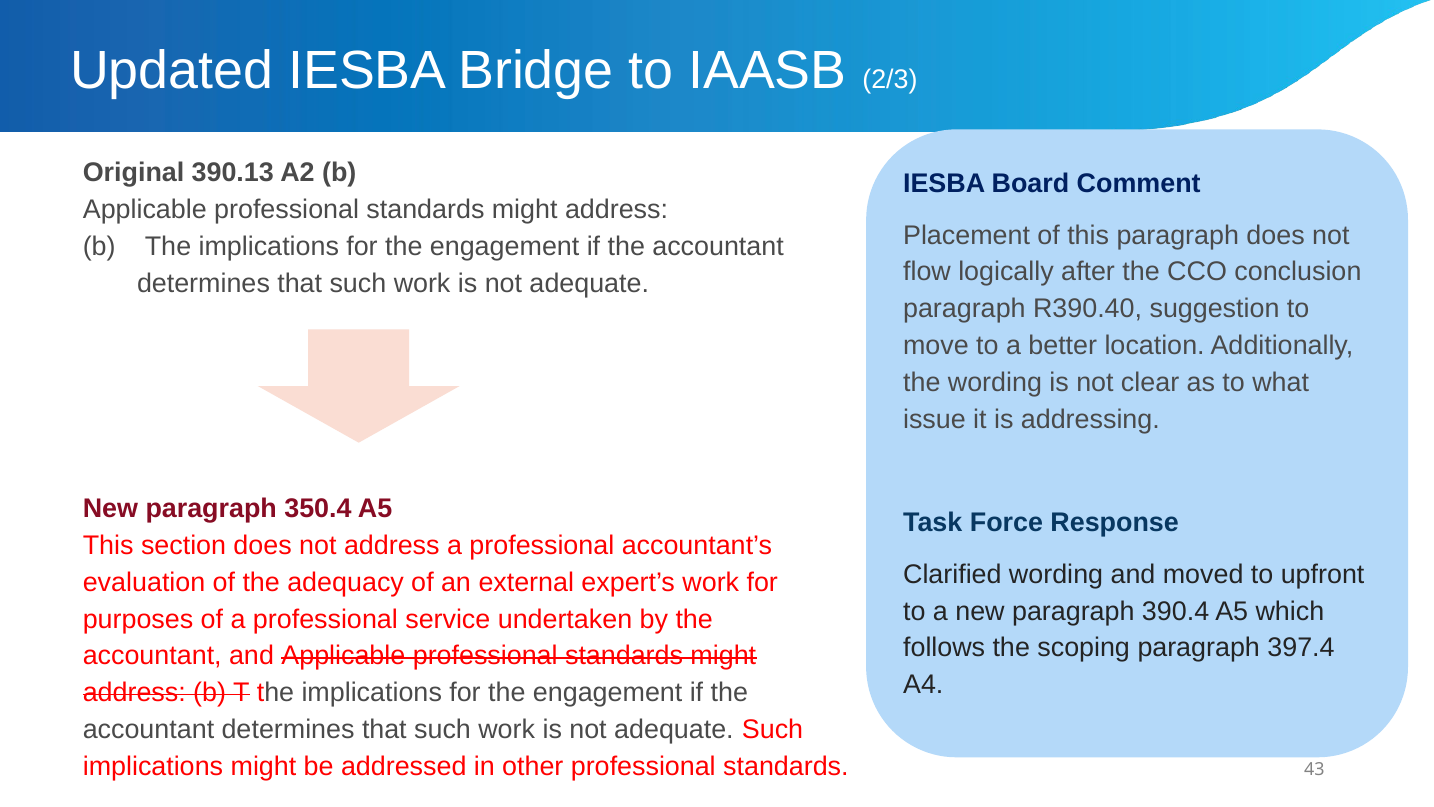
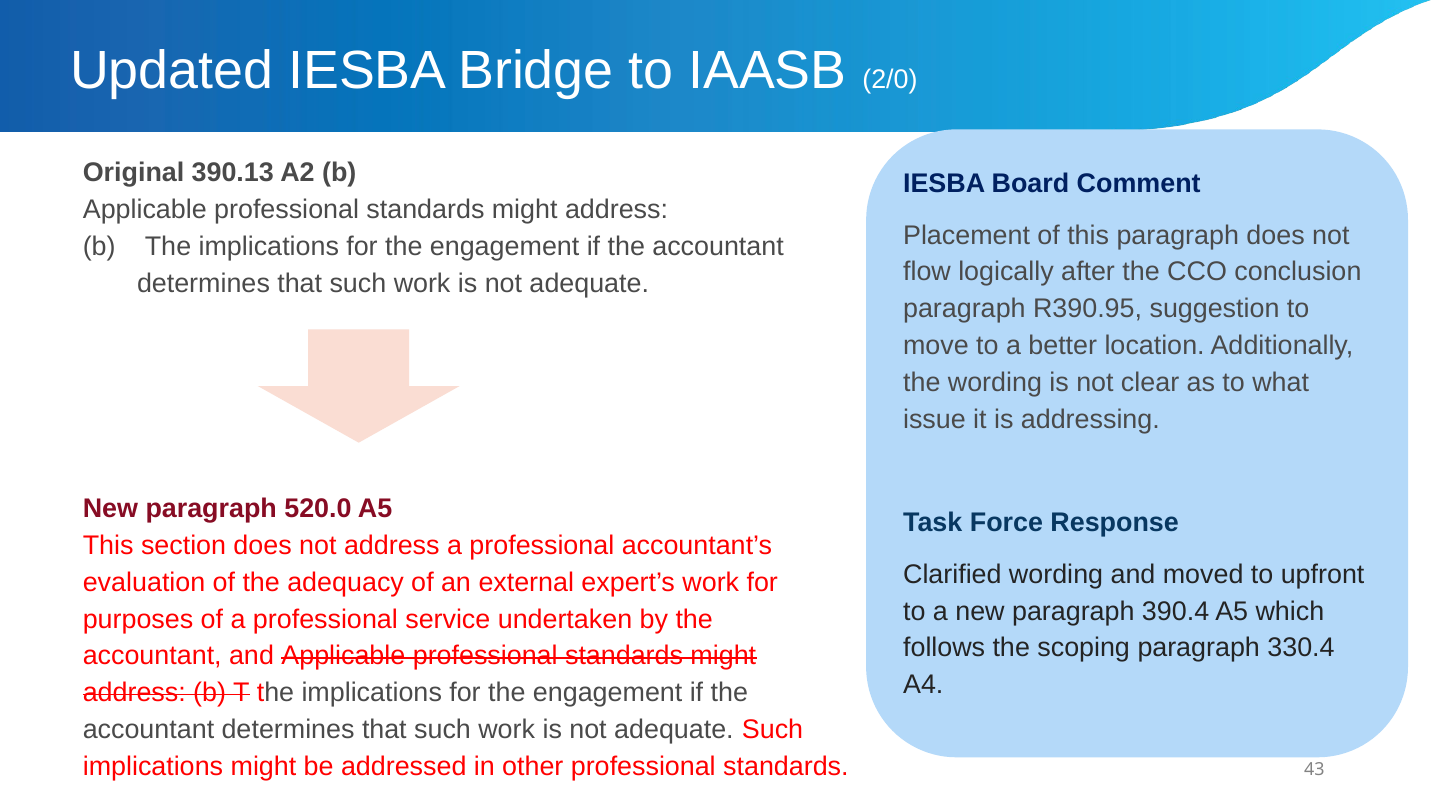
2/3: 2/3 -> 2/0 (890, 80)
R390.40: R390.40 -> R390.95 (1088, 309)
350.4: 350.4 -> 520.0 (318, 509)
397.4: 397.4 -> 330.4 (1301, 648)
